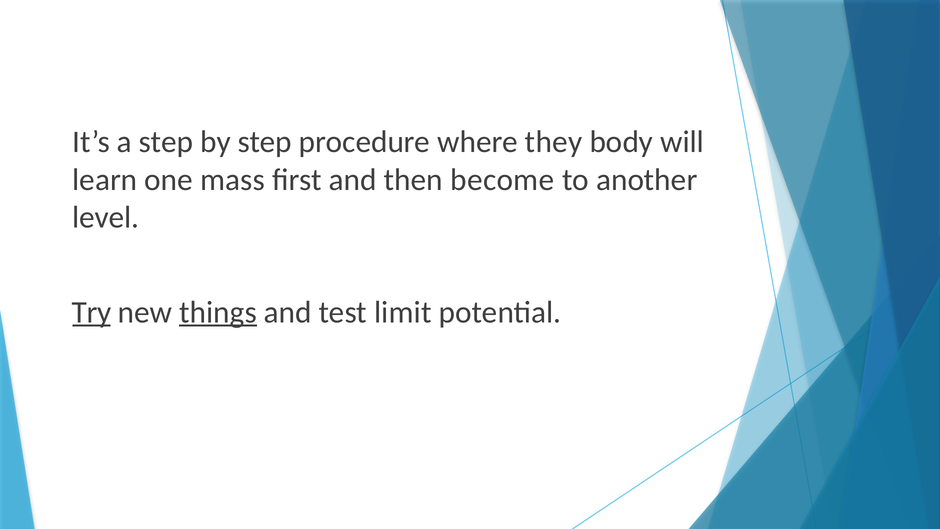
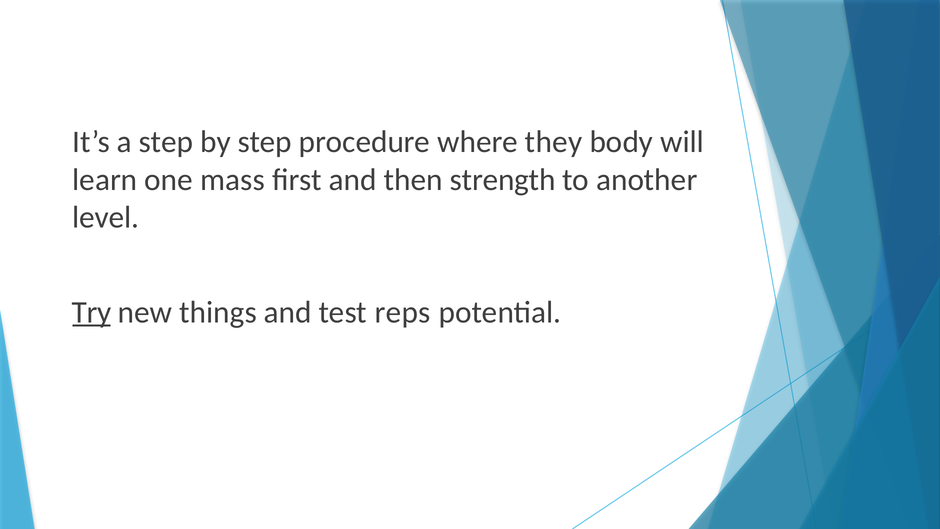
become: become -> strength (503, 180)
things underline: present -> none (218, 312)
limit: limit -> reps (403, 312)
